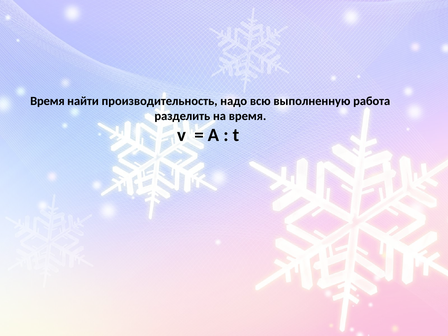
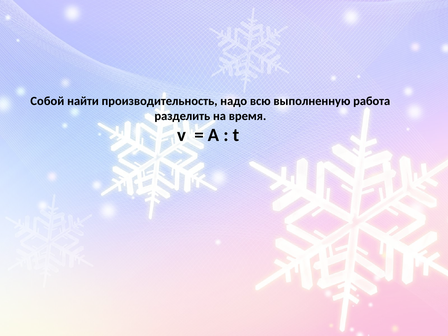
Время: Время -> Собой (47, 101)
